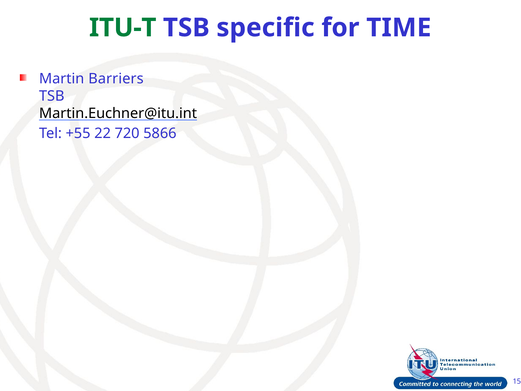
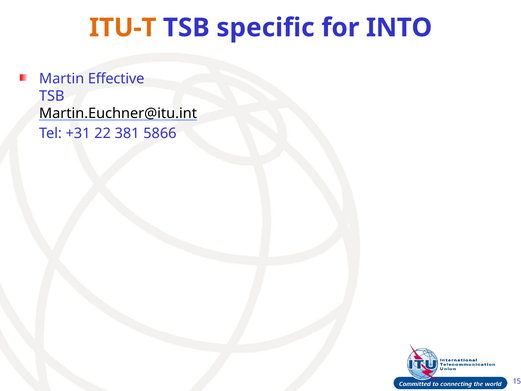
ITU-T colour: green -> orange (123, 28)
TIME: TIME -> INTO (399, 28)
Barriers: Barriers -> Effective (116, 79)
+55: +55 -> +31 (78, 133)
720: 720 -> 381 (127, 133)
